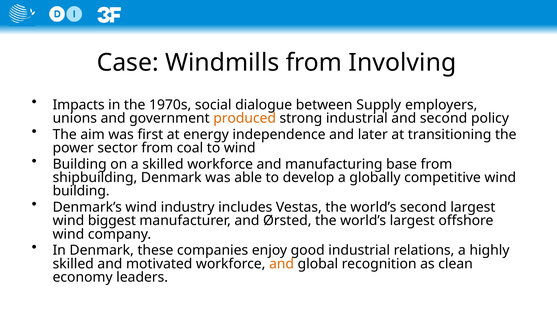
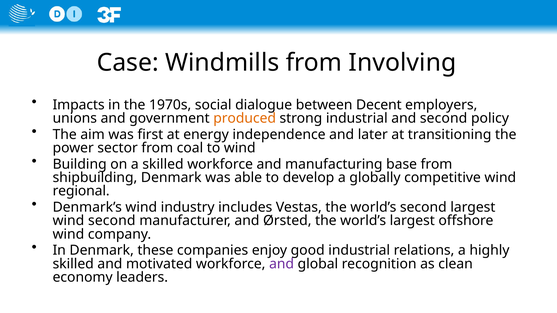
Supply: Supply -> Decent (379, 105)
building: building -> regional (81, 191)
wind biggest: biggest -> second (112, 221)
and colour: orange -> purple (282, 264)
